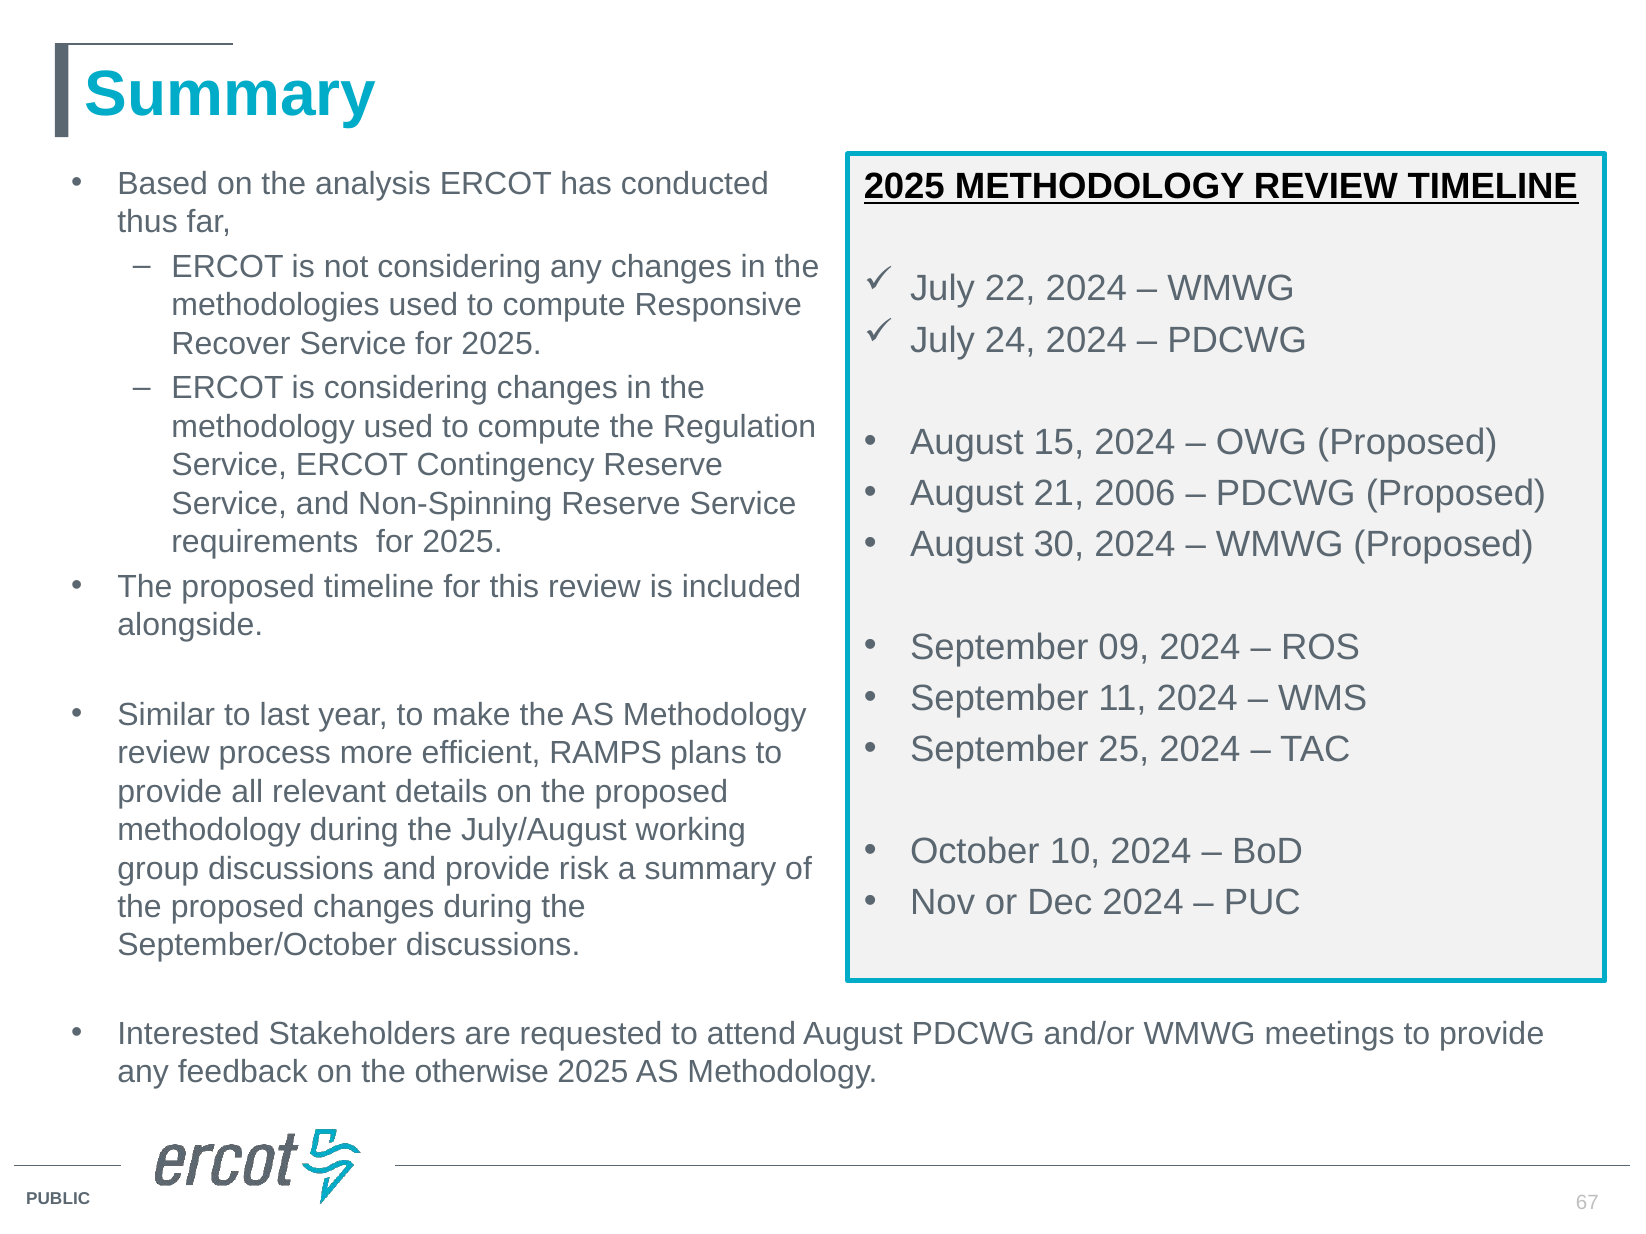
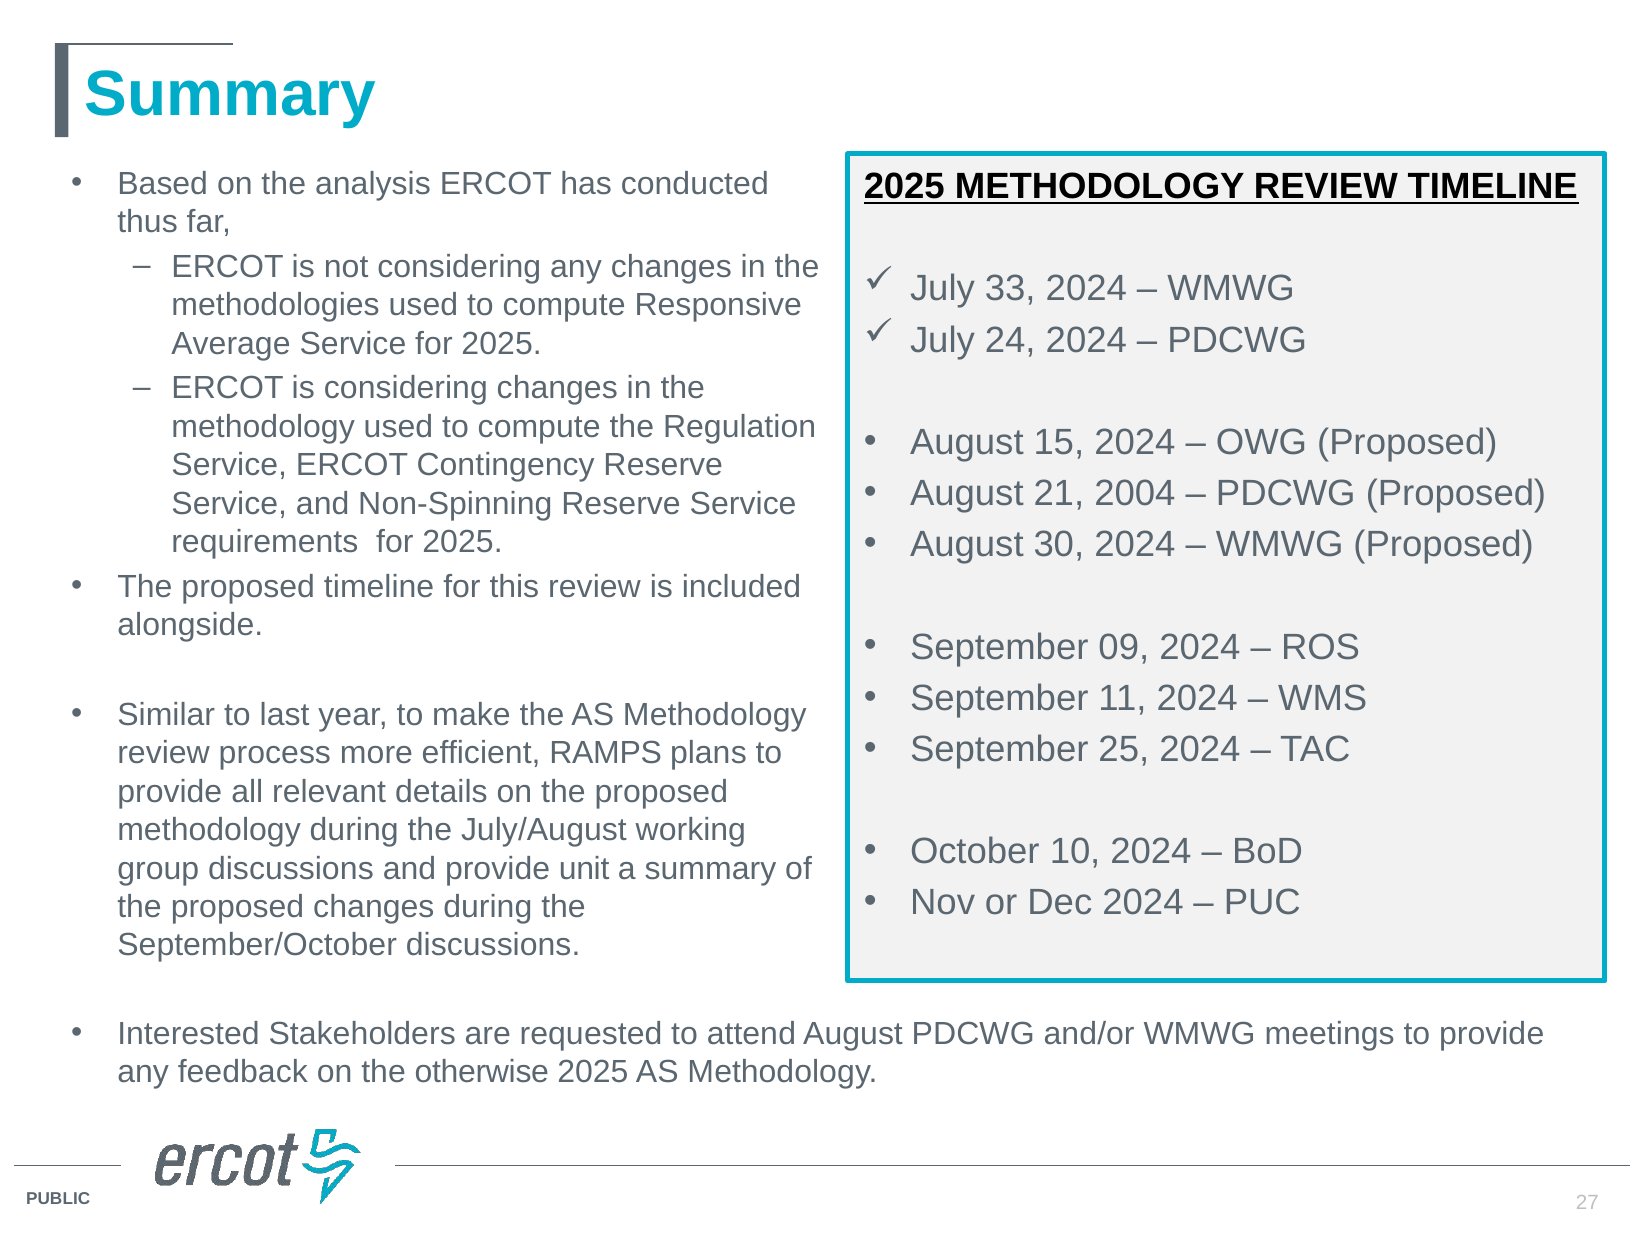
July 22: 22 -> 33 (1010, 289)
Recover: Recover -> Average (231, 344)
2006: 2006 -> 2004 (1135, 494)
risk: risk -> unit (584, 869)
67: 67 -> 27 (1587, 1203)
